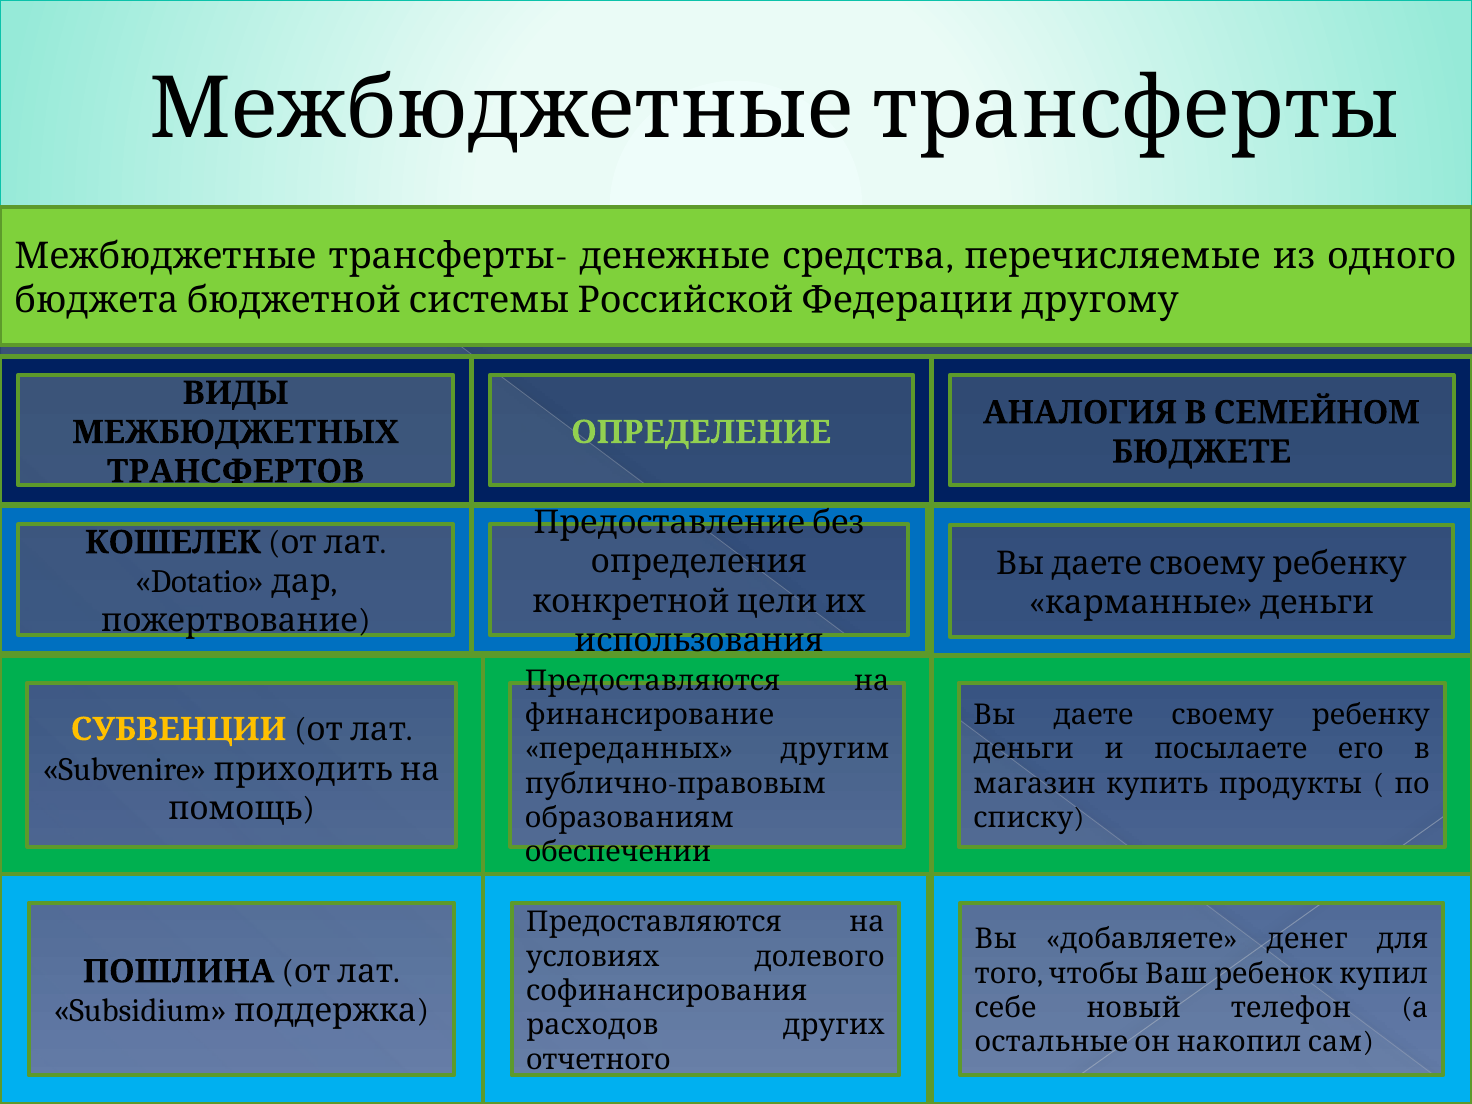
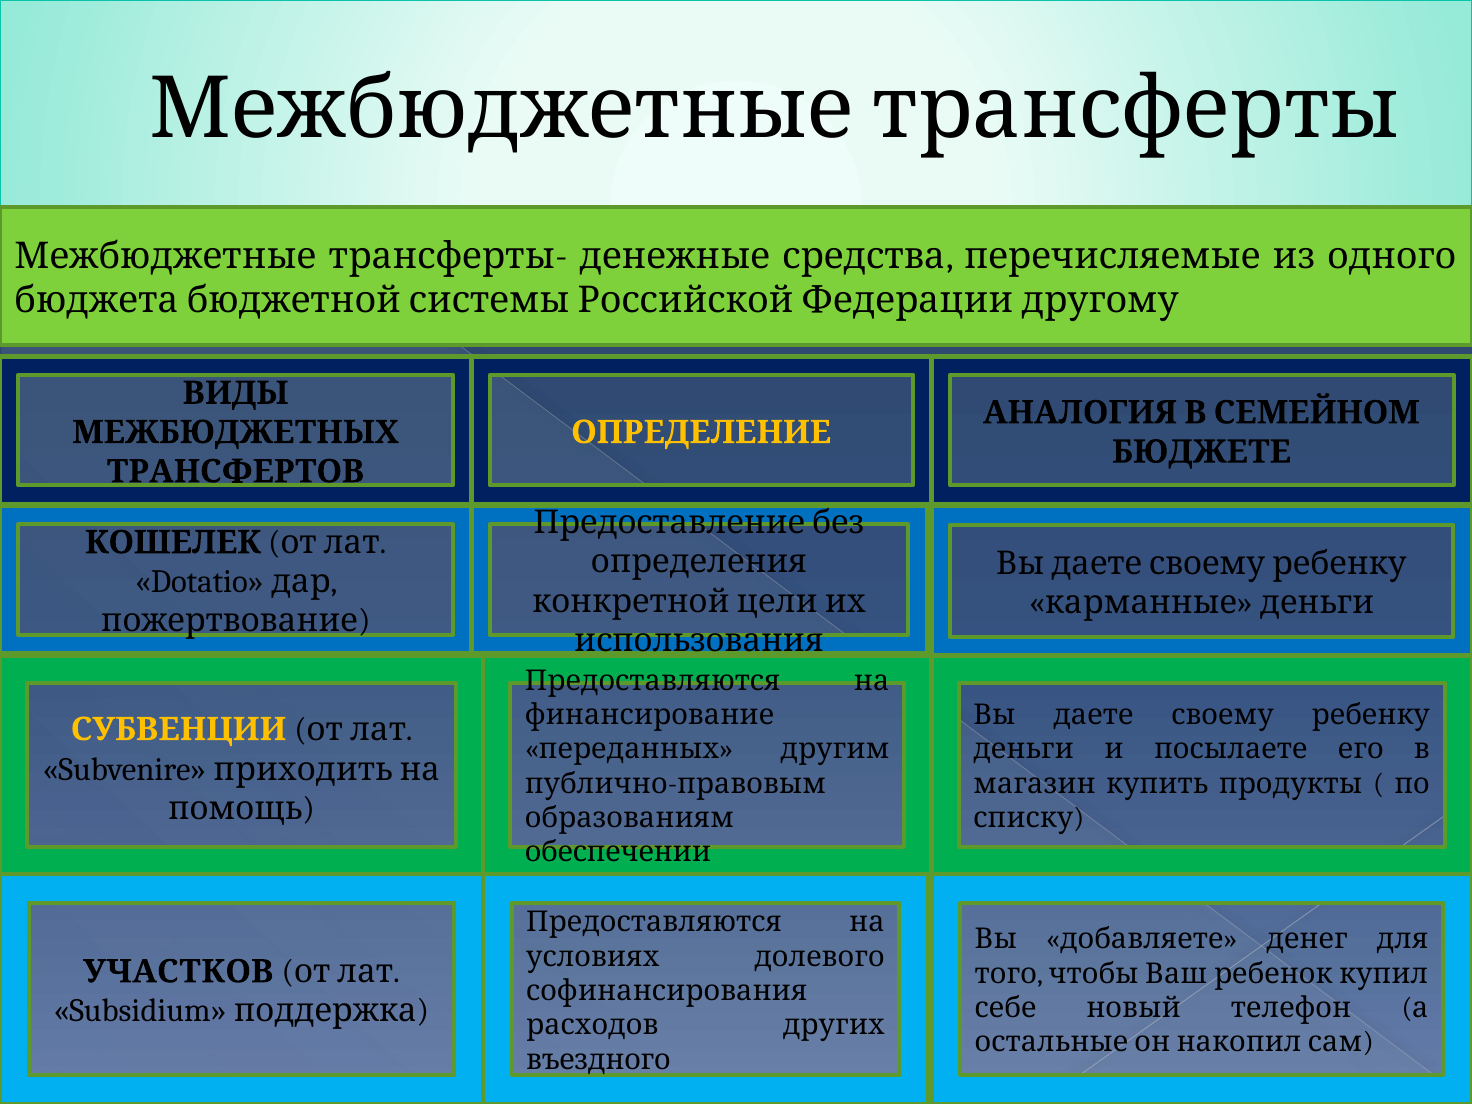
ОПРЕДЕЛЕНИЕ colour: light green -> yellow (701, 432)
ПОШЛИНА: ПОШЛИНА -> УЧАСТКОВ (179, 972)
отчетного: отчетного -> въездного (598, 1060)
